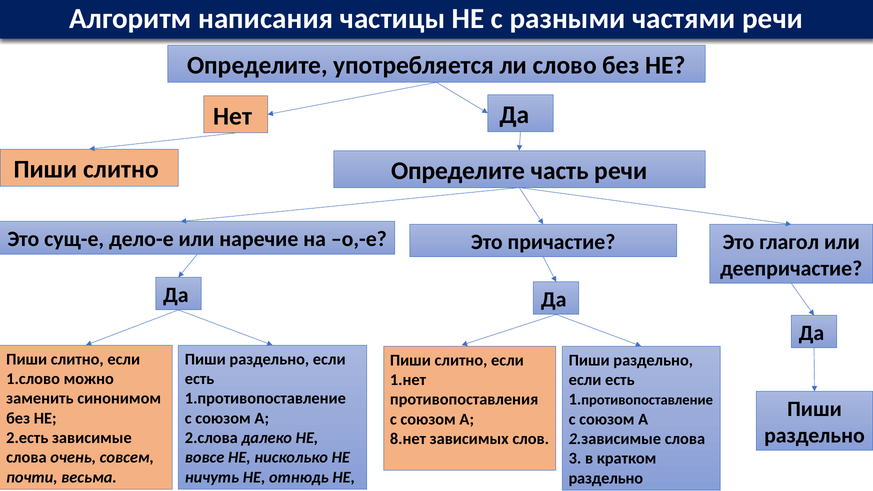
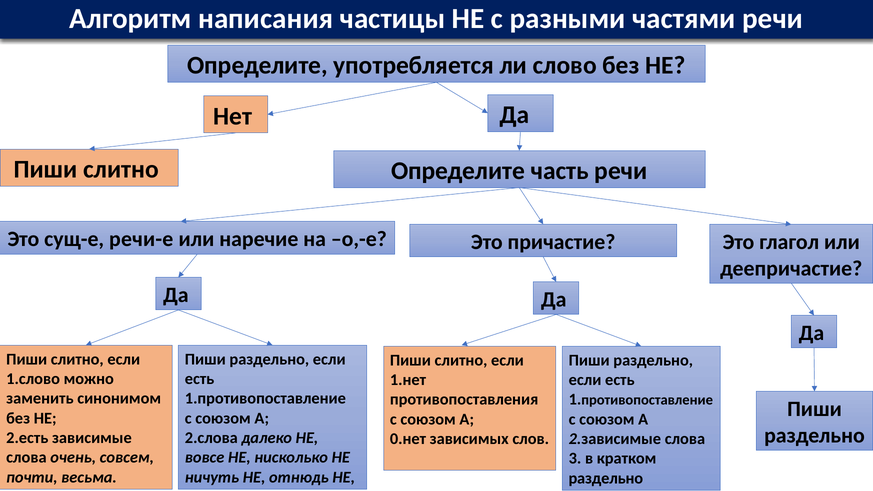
дело-е: дело-е -> речи-е (141, 239)
8.нет: 8.нет -> 0.нет (408, 439)
